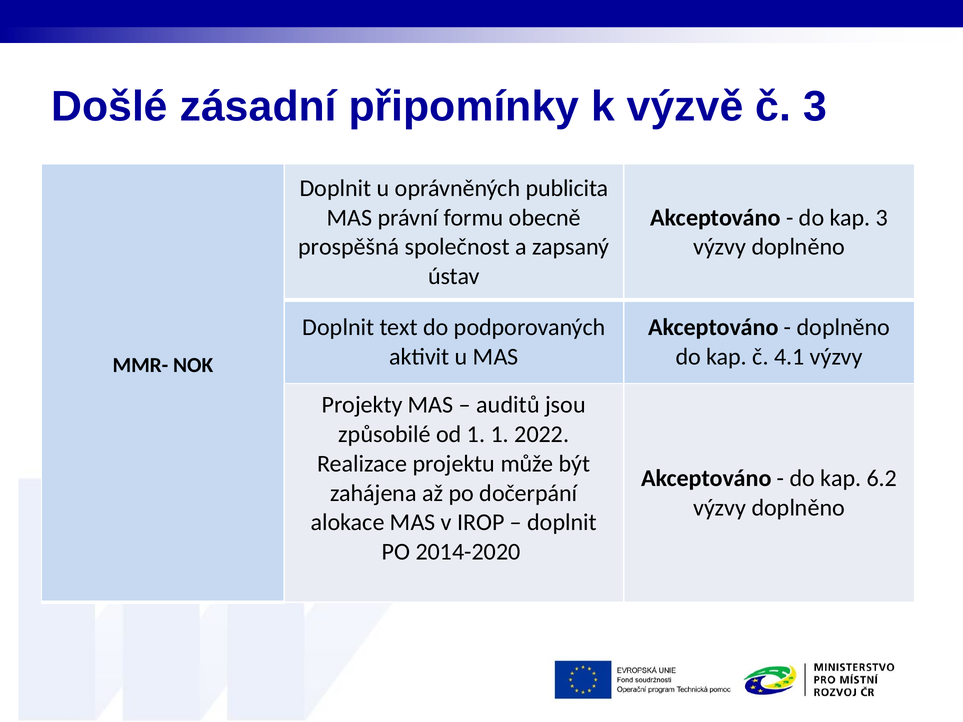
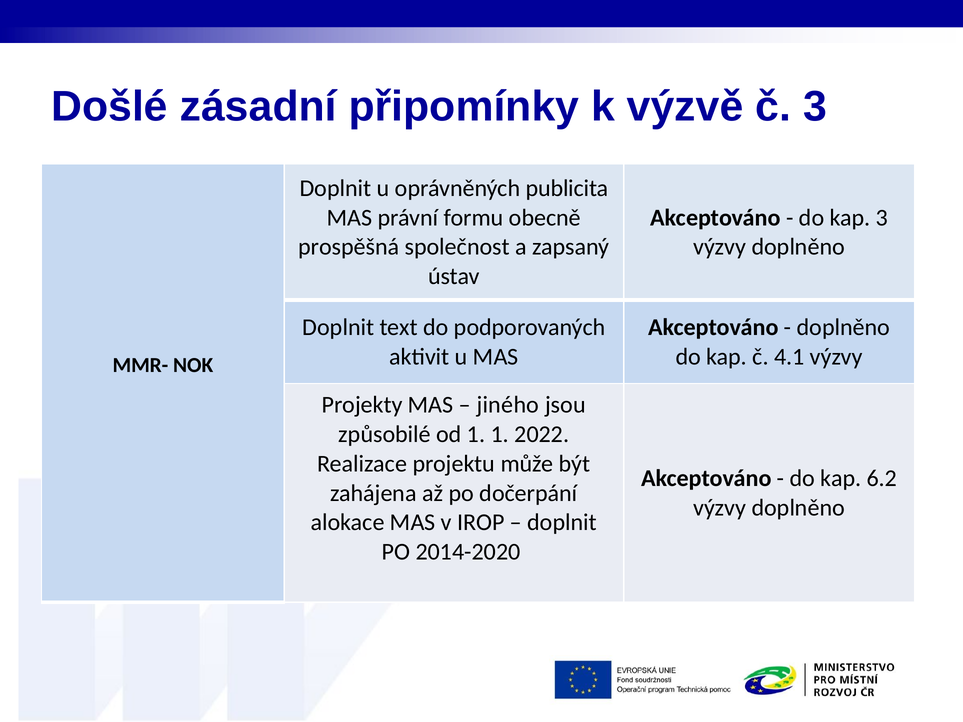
auditů: auditů -> jiného (508, 405)
